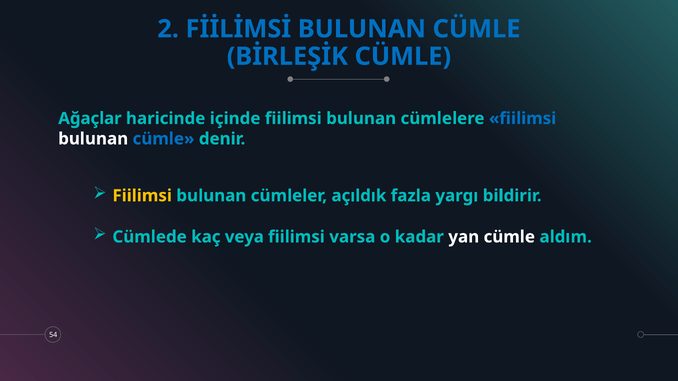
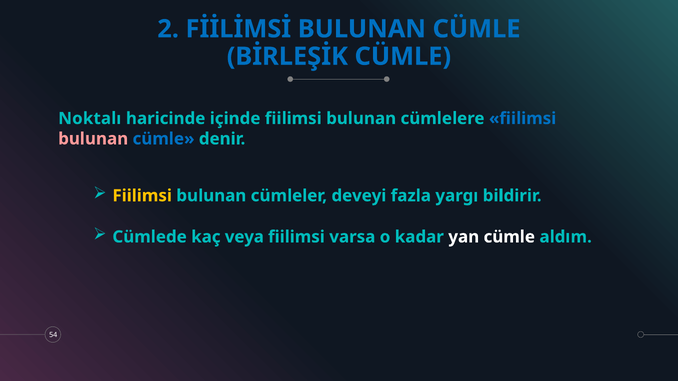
Ağaçlar: Ağaçlar -> Noktalı (90, 119)
bulunan colour: white -> pink (93, 139)
açıldık: açıldık -> deveyi (359, 196)
